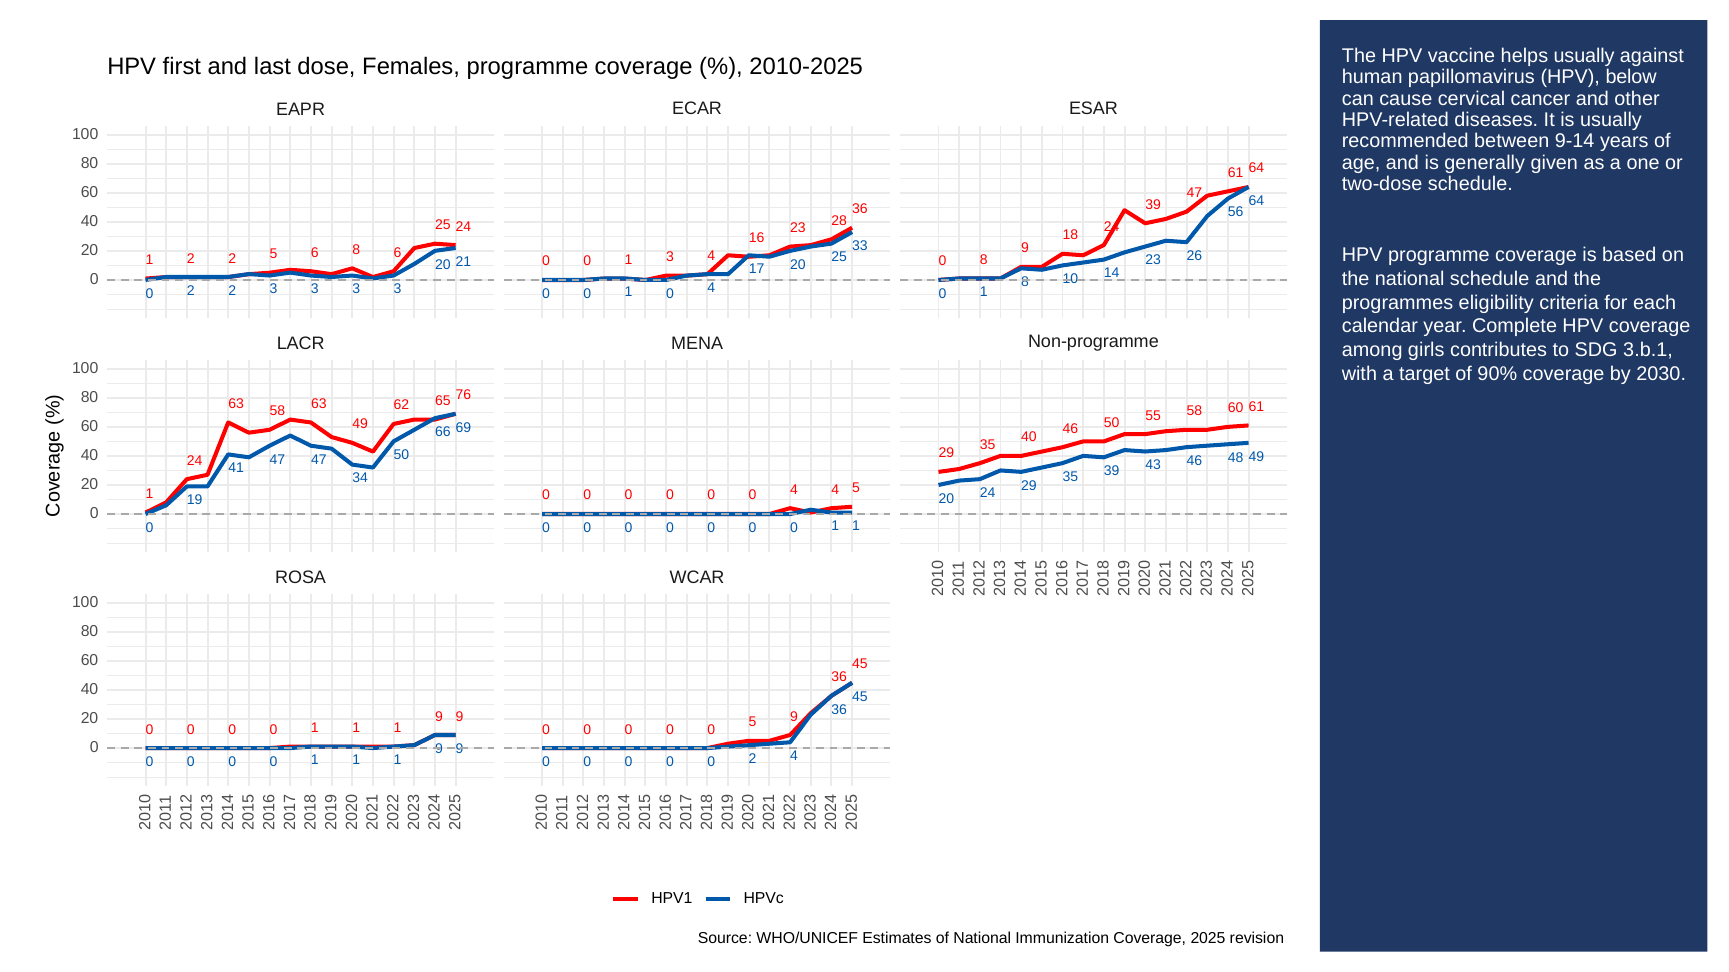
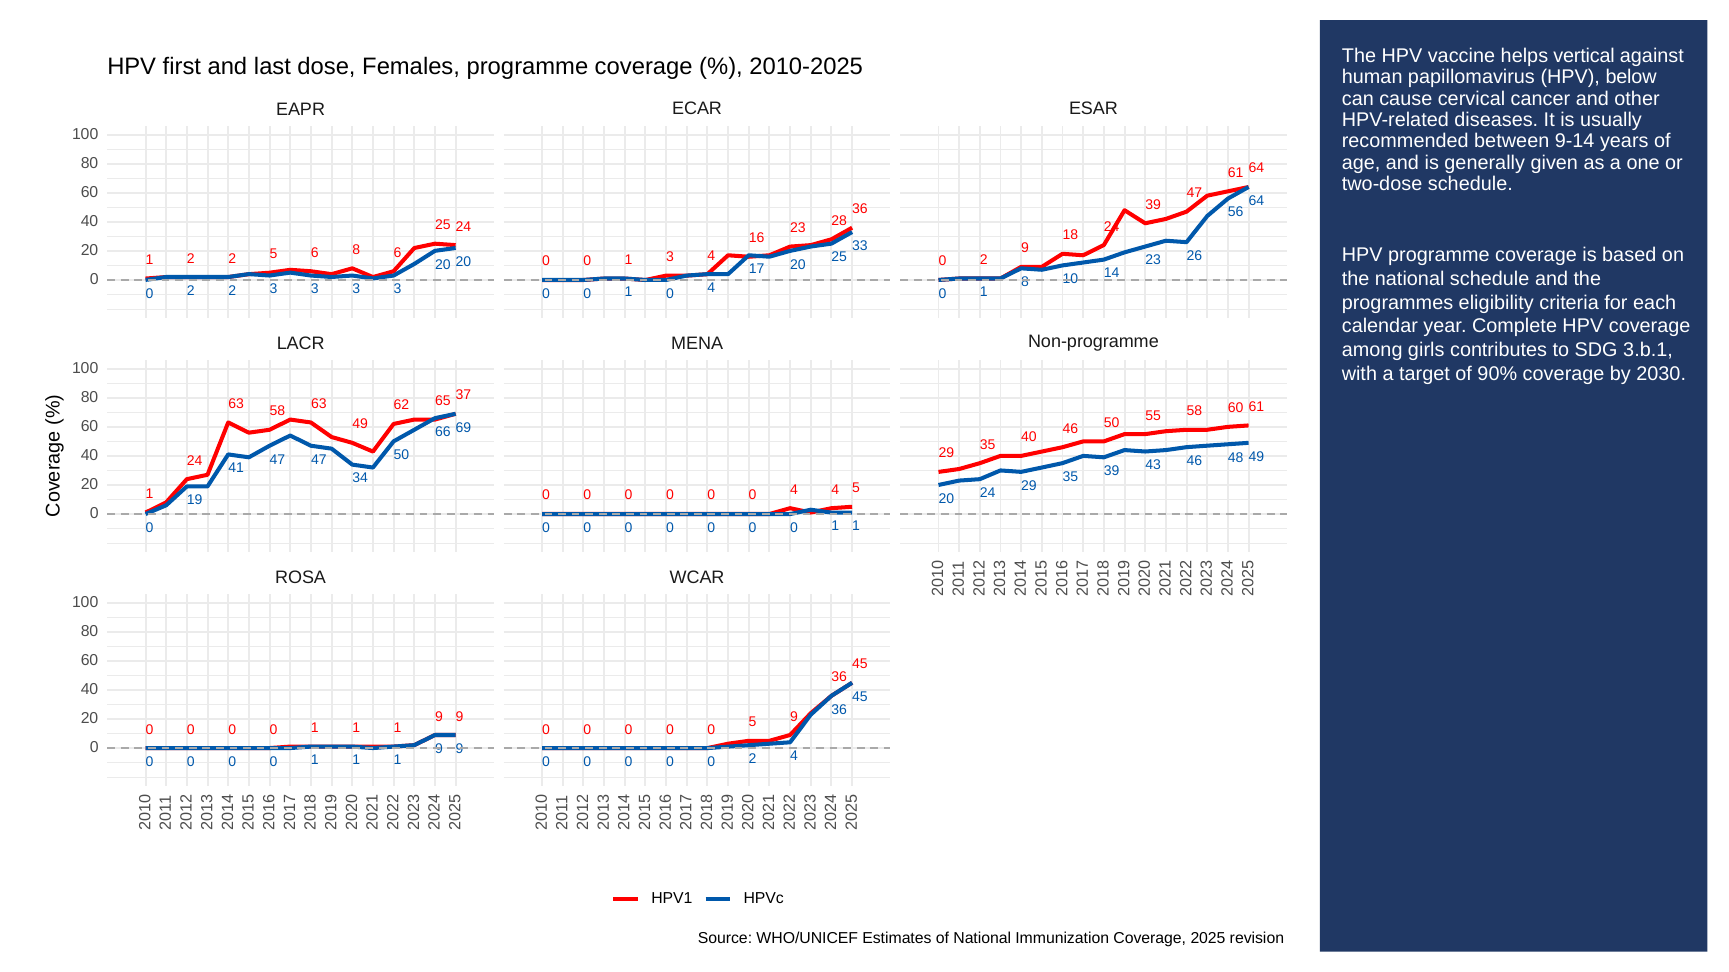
helps usually: usually -> vertical (1584, 56)
8: 8 -> 2 (984, 260)
20 21: 21 -> 20 (463, 262)
76: 76 -> 37 (463, 395)
